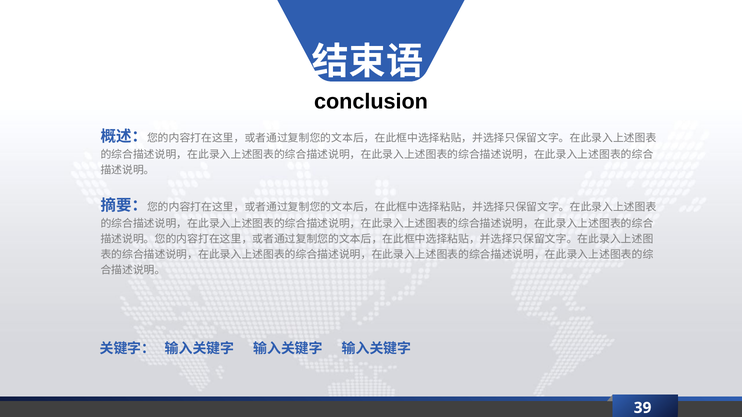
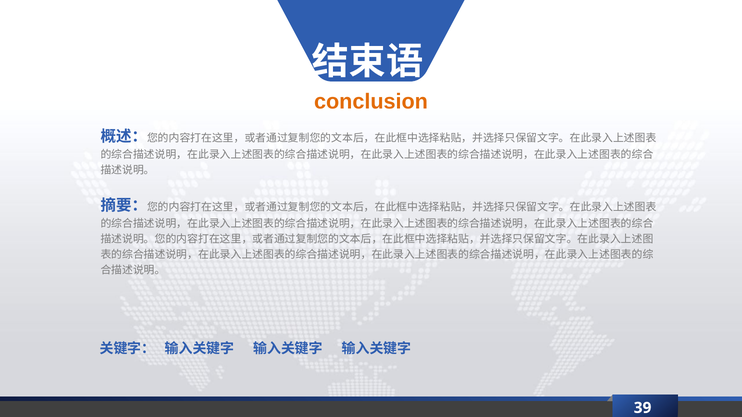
conclusion colour: black -> orange (371, 101)
